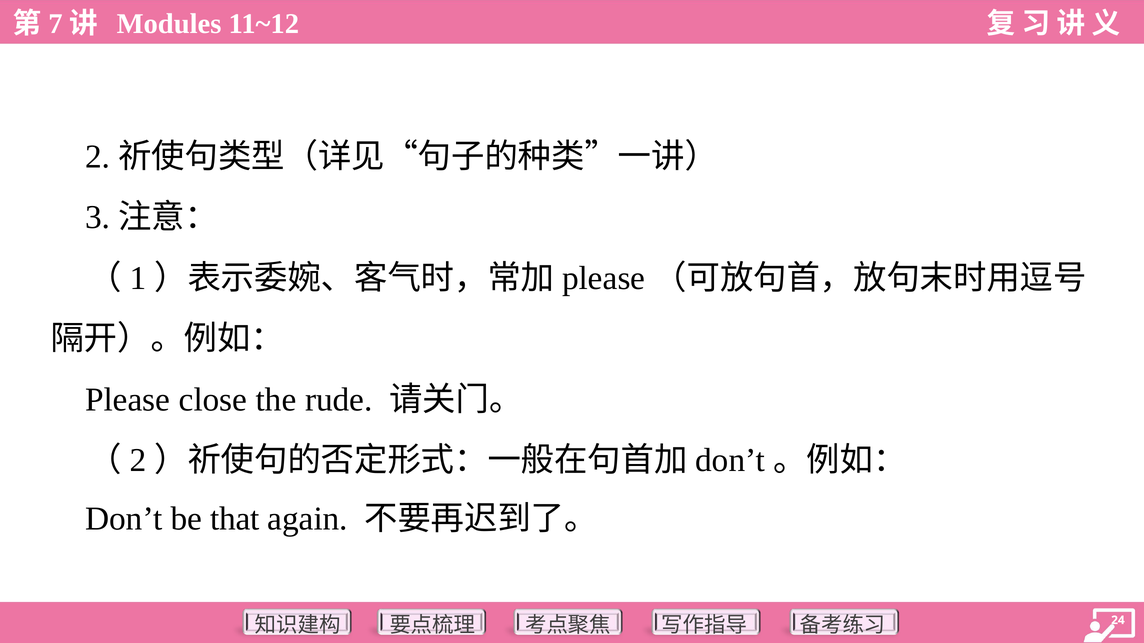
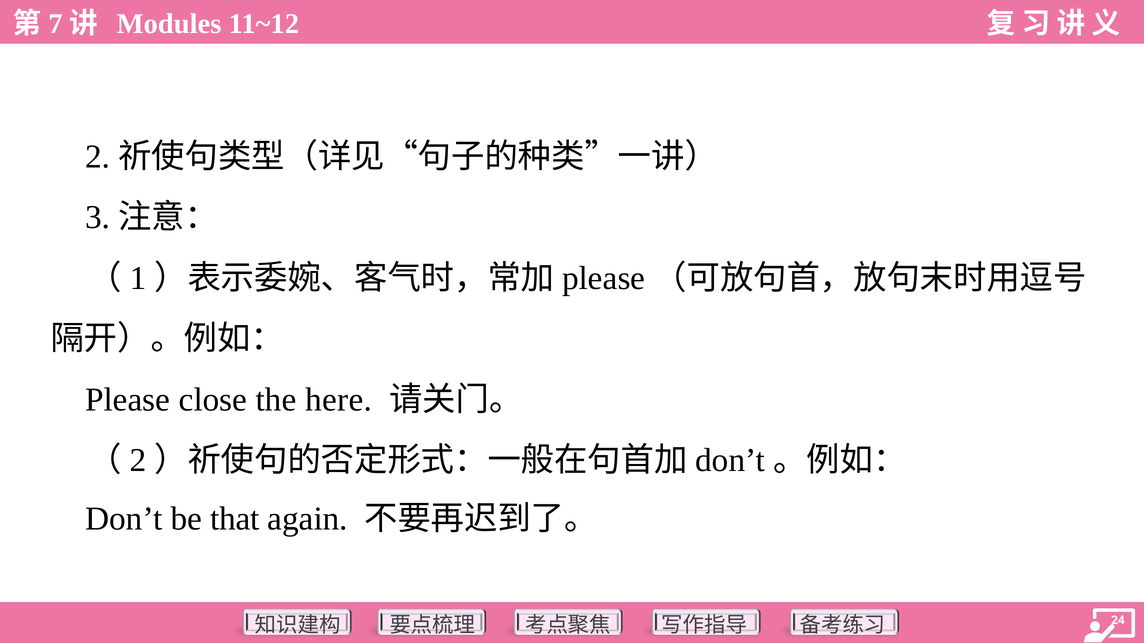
rude: rude -> here (339, 400)
